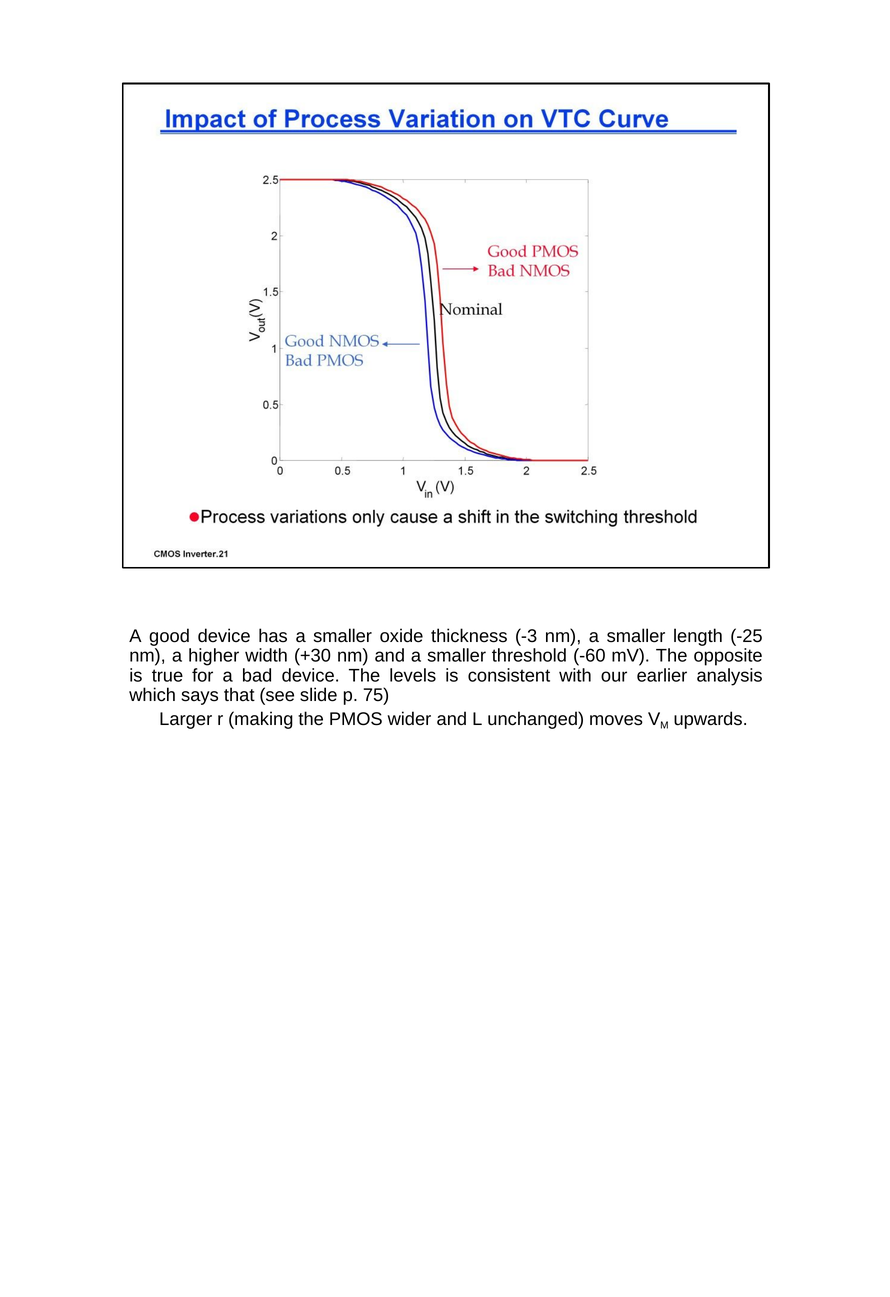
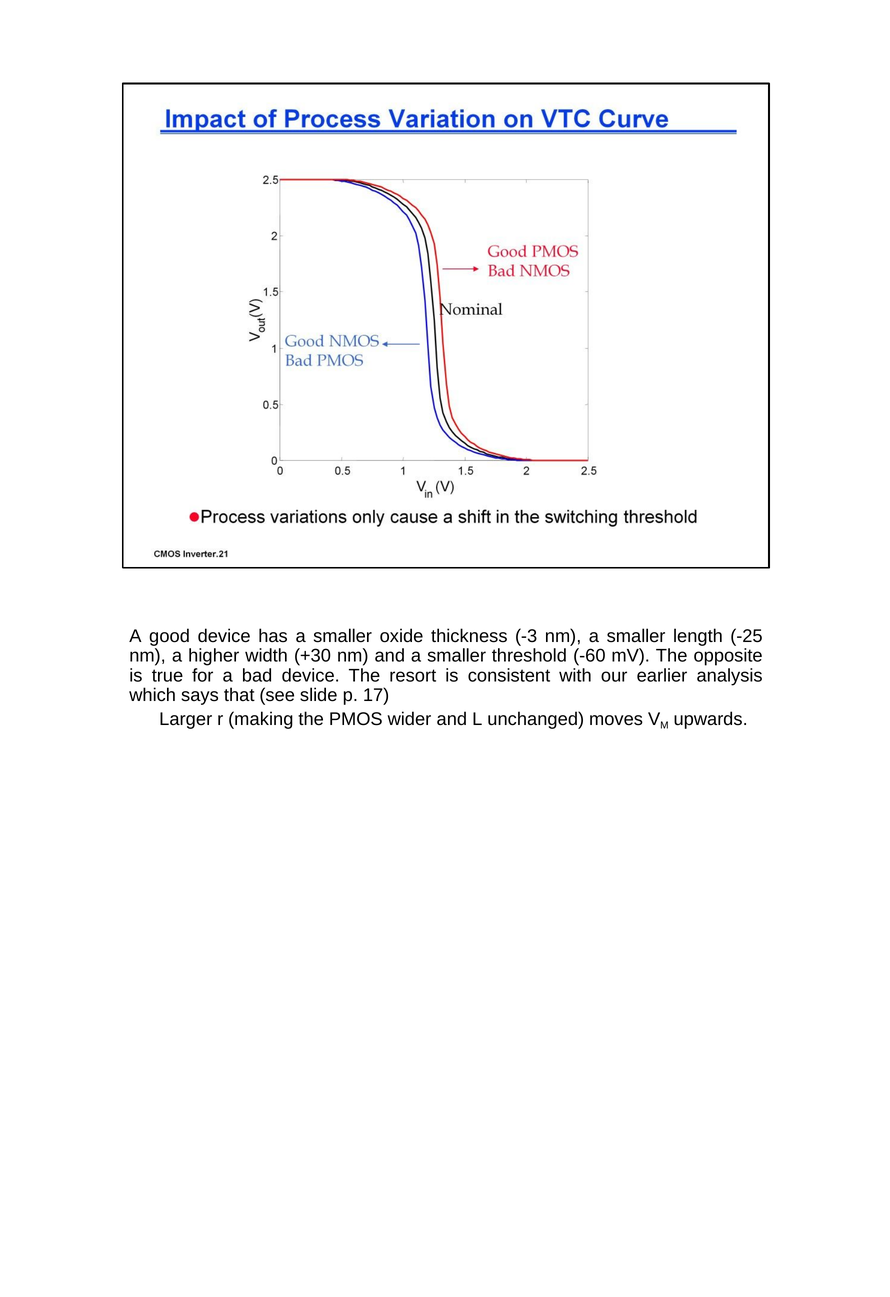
levels: levels -> resort (413, 676)
75: 75 -> 17 (376, 696)
